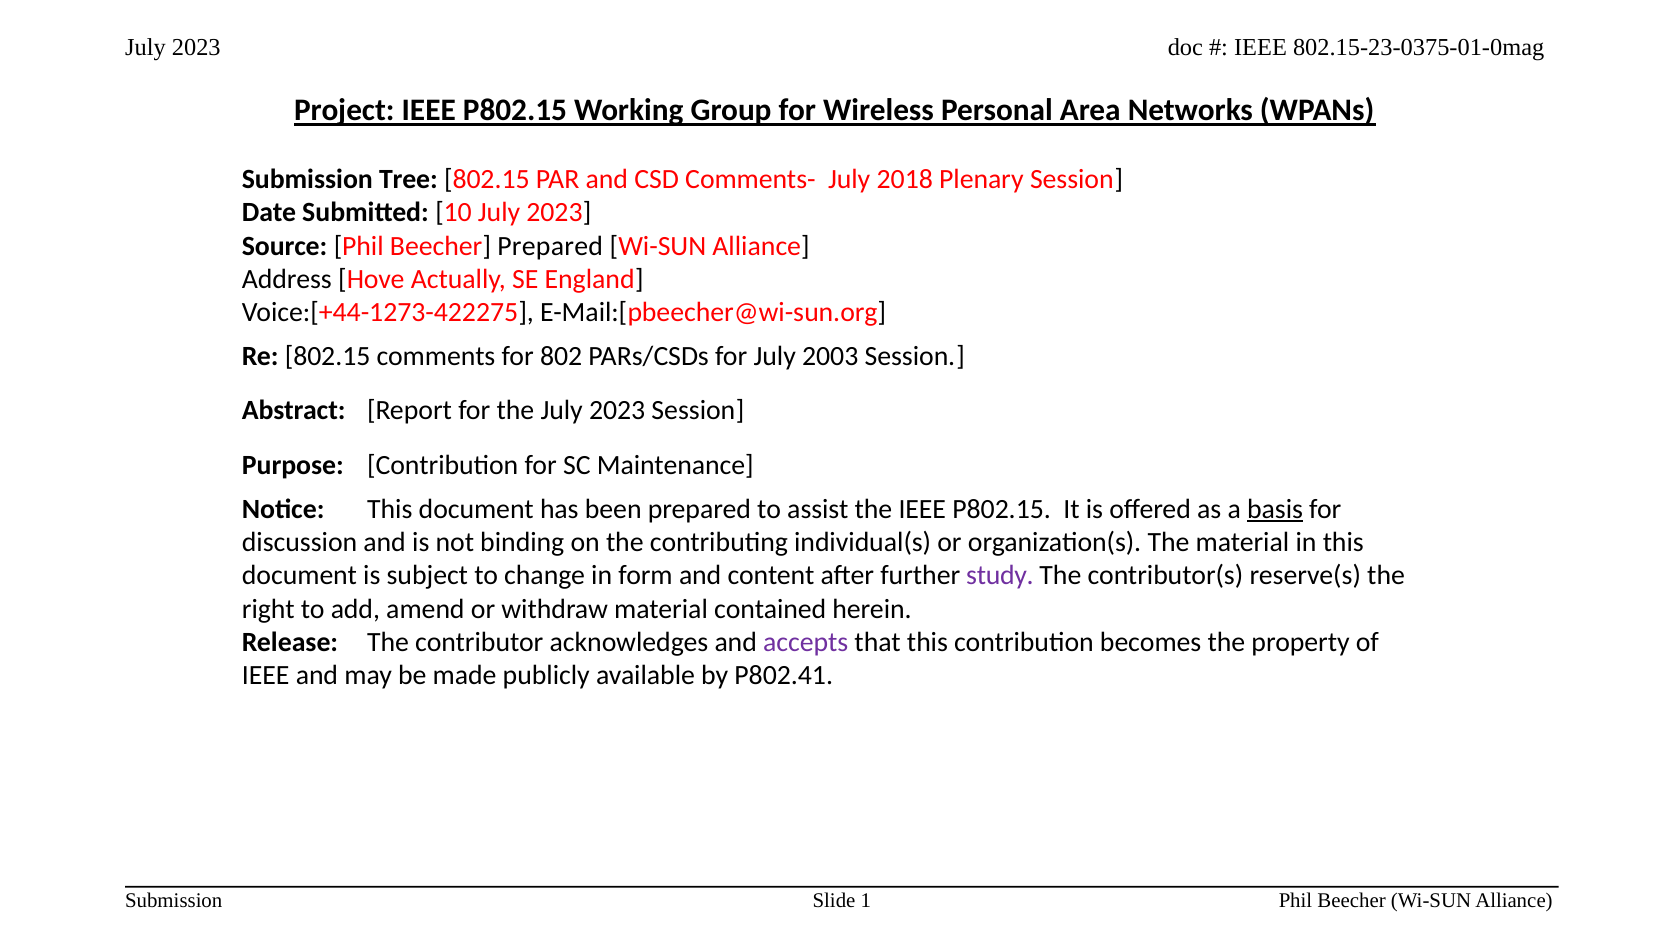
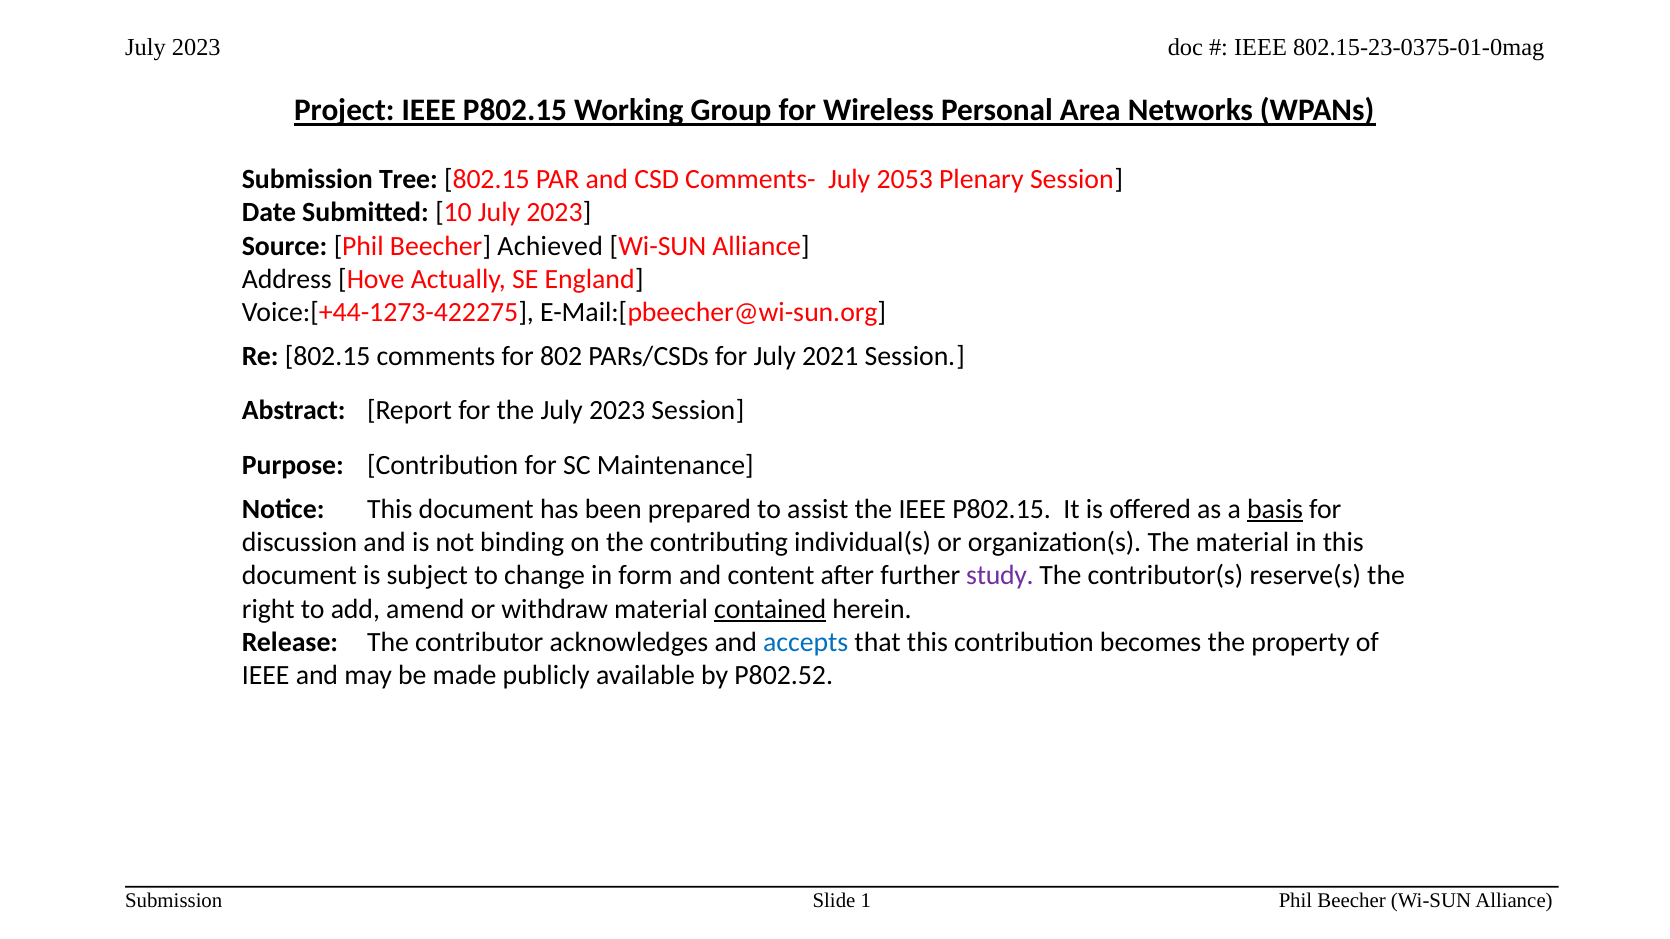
2018: 2018 -> 2053 (905, 179)
Beecher Prepared: Prepared -> Achieved (550, 246)
2003: 2003 -> 2021 (830, 357)
contained underline: none -> present (770, 609)
accepts colour: purple -> blue (806, 643)
P802.41: P802.41 -> P802.52 (784, 676)
